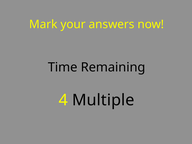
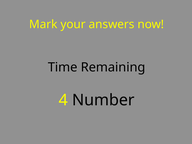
Multiple: Multiple -> Number (103, 100)
